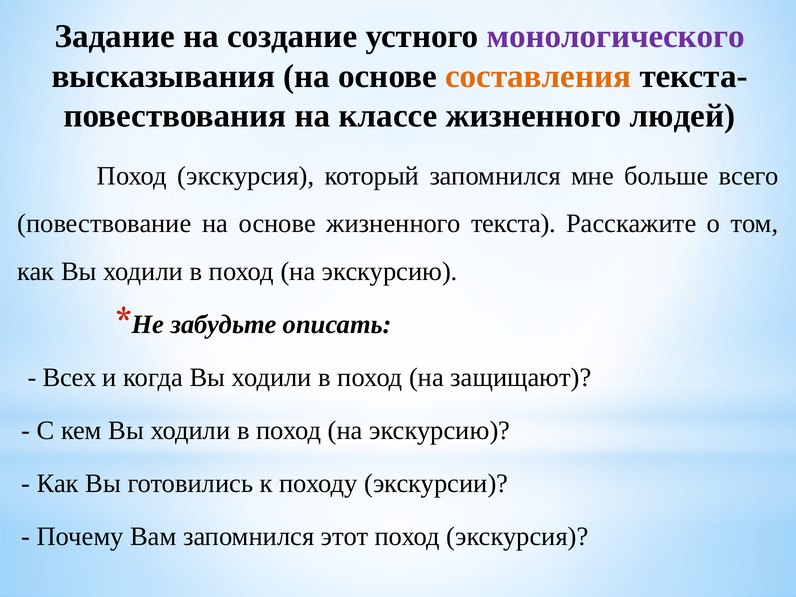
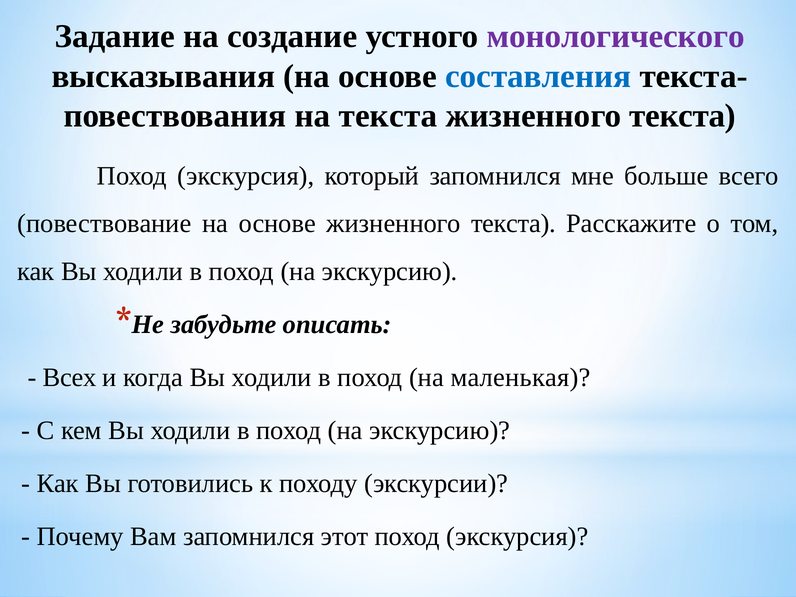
составления colour: orange -> blue (538, 76)
на классе: классе -> текста (388, 116)
людей: людей -> текста (683, 116)
защищают: защищают -> маленькая (521, 377)
